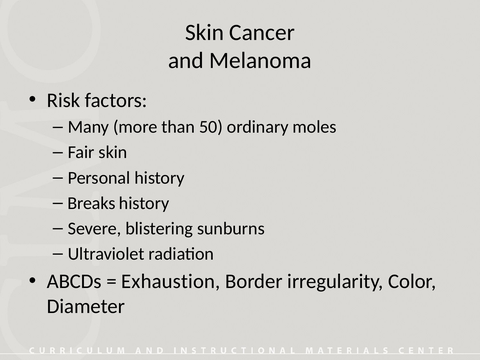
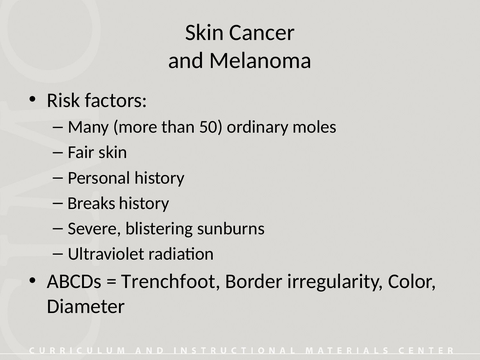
Exhaustion: Exhaustion -> Trenchfoot (171, 281)
